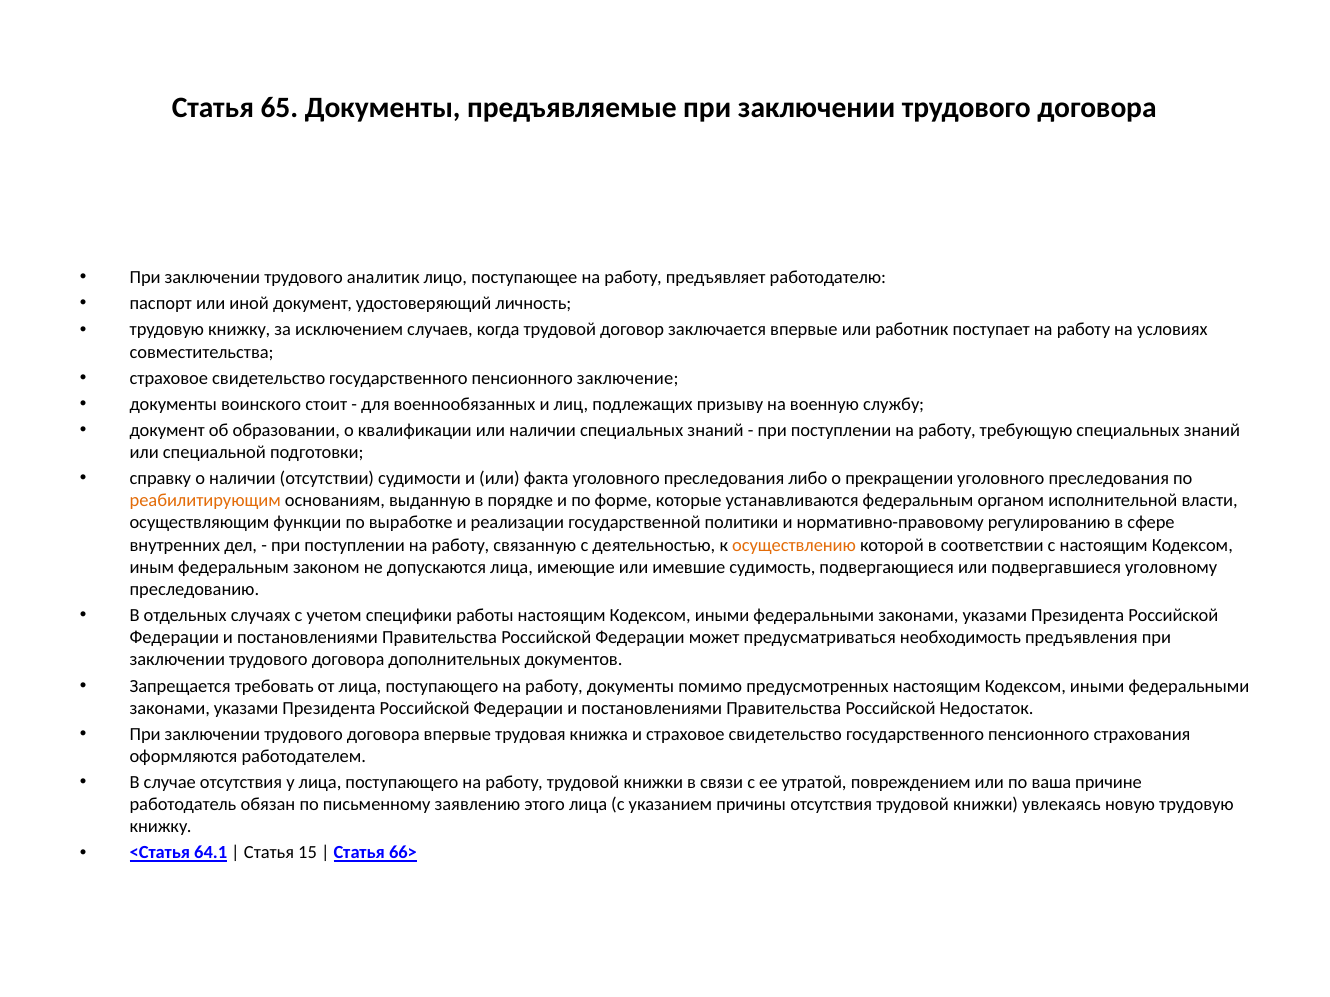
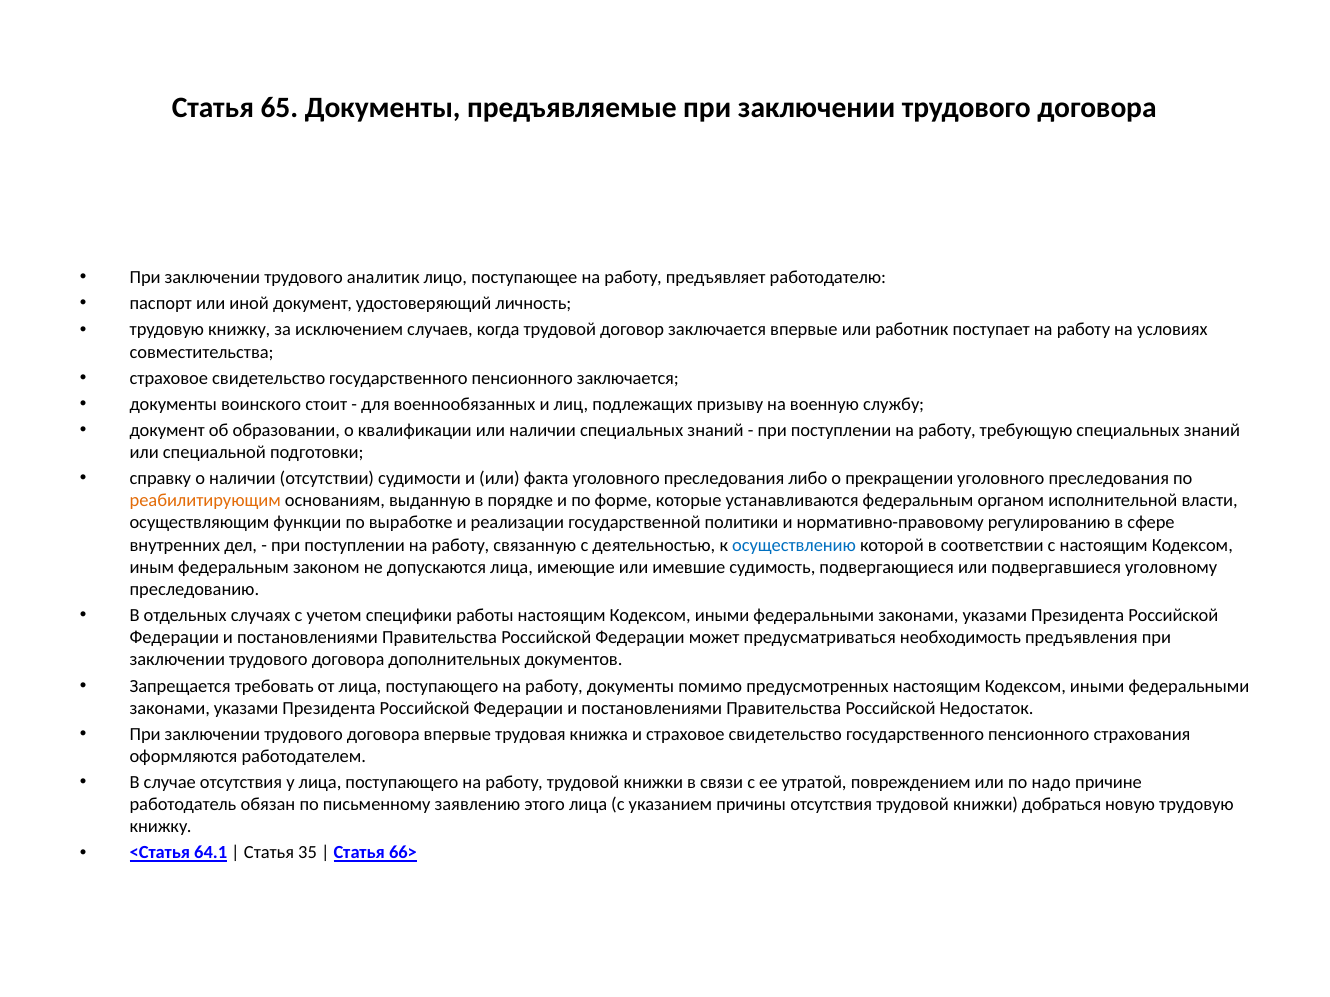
пенсионного заключение: заключение -> заключается (628, 378)
осуществлению colour: orange -> blue (794, 545)
ваша: ваша -> надо (1051, 783)
увлекаясь: увлекаясь -> добраться (1062, 805)
15: 15 -> 35 (308, 853)
